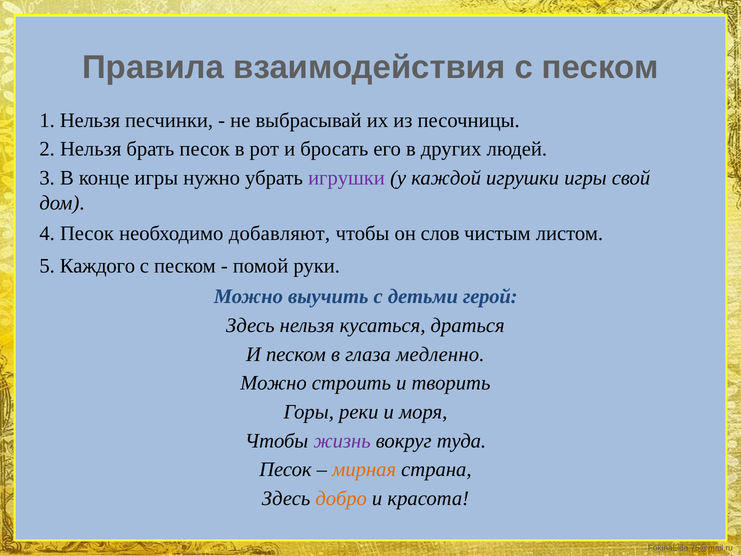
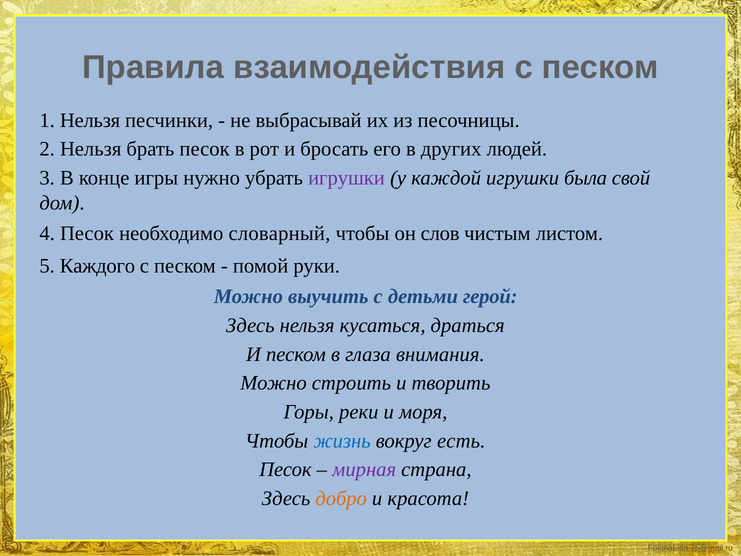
игрушки игры: игры -> была (586, 178)
добавляют: добавляют -> словарный (279, 233)
медленно: медленно -> внимания (440, 354)
жизнь colour: purple -> blue (342, 441)
туда: туда -> есть (461, 441)
мирная colour: orange -> purple (364, 469)
